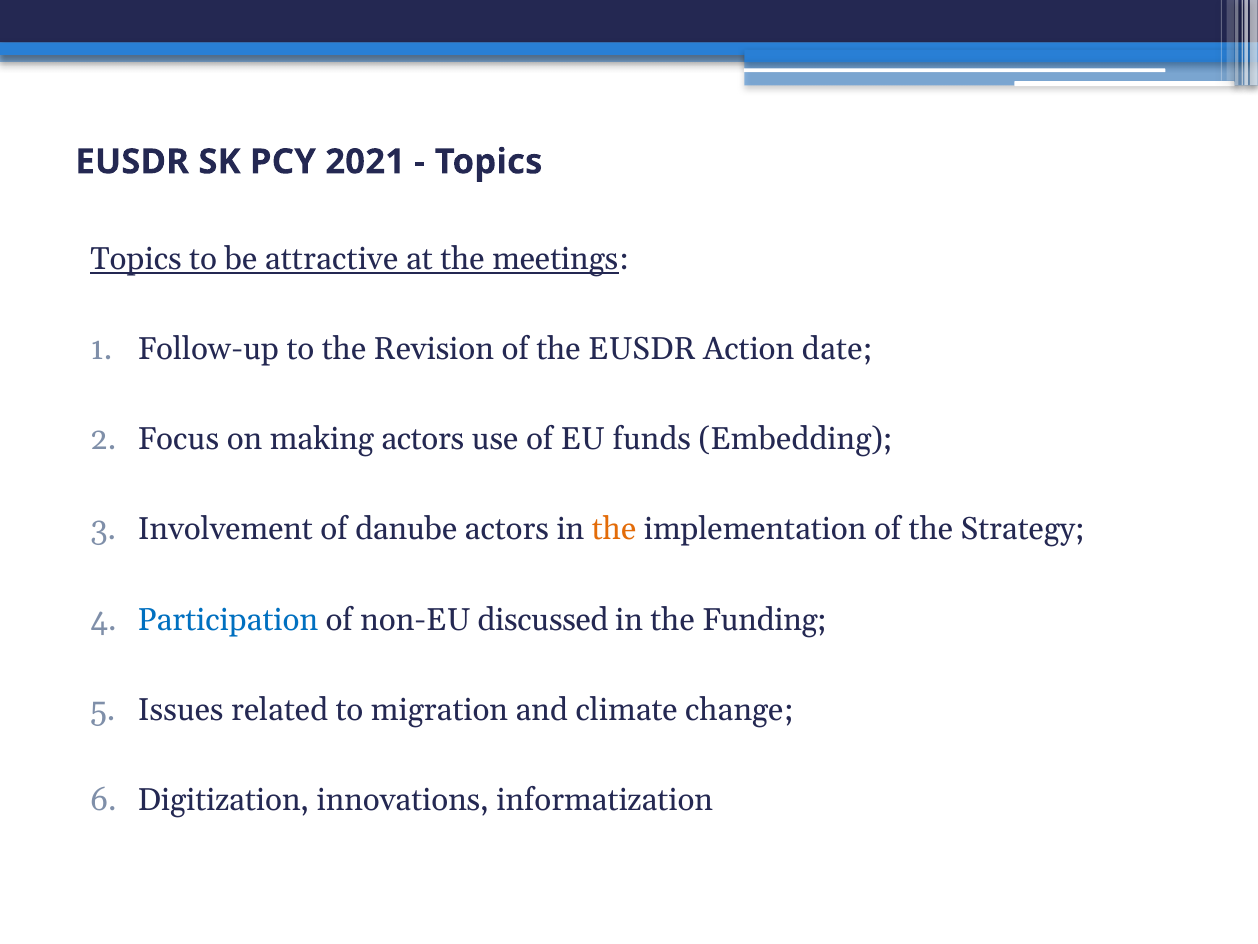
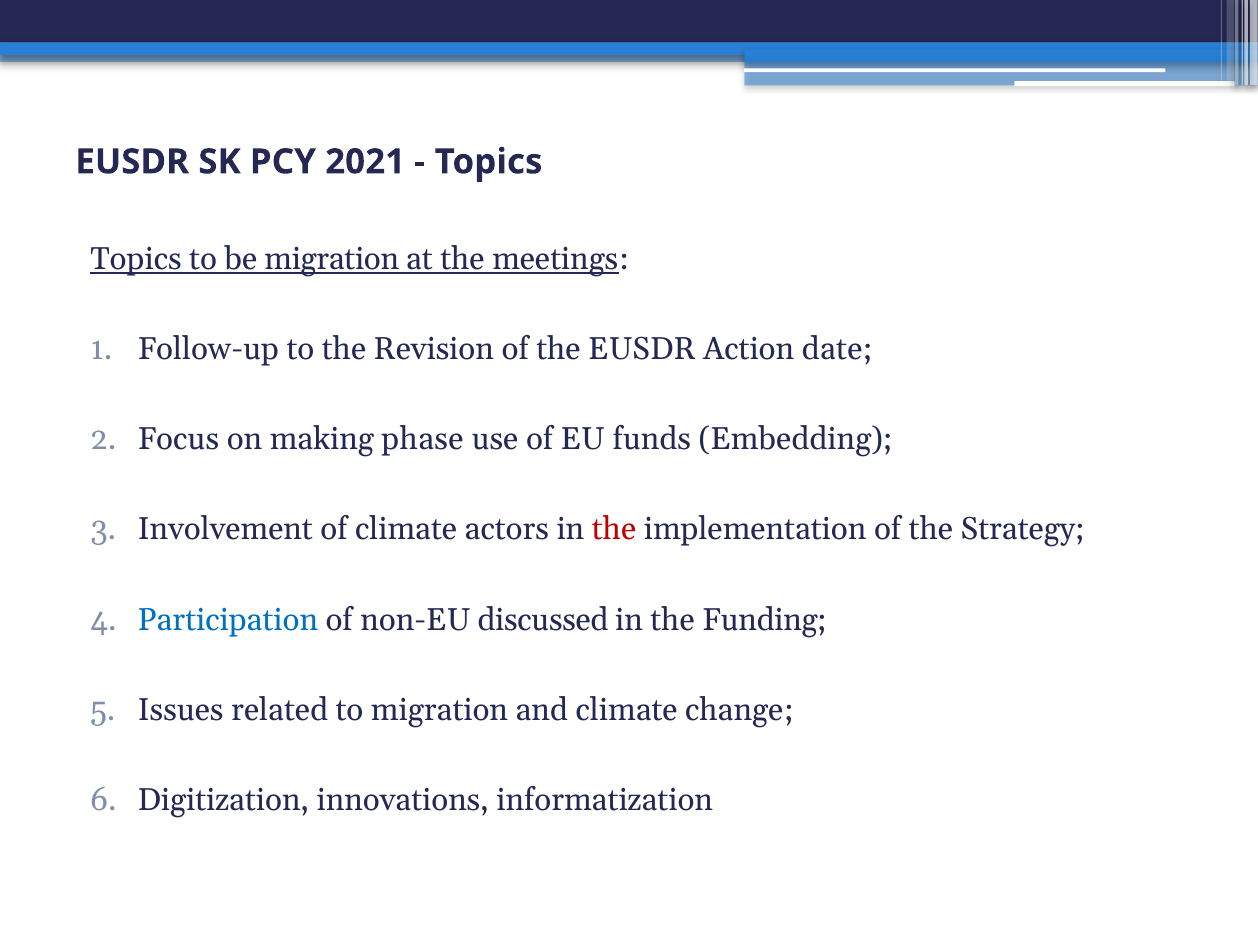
be attractive: attractive -> migration (332, 259)
making actors: actors -> phase (423, 439)
of danube: danube -> climate (406, 529)
the colour: orange -> red (614, 529)
